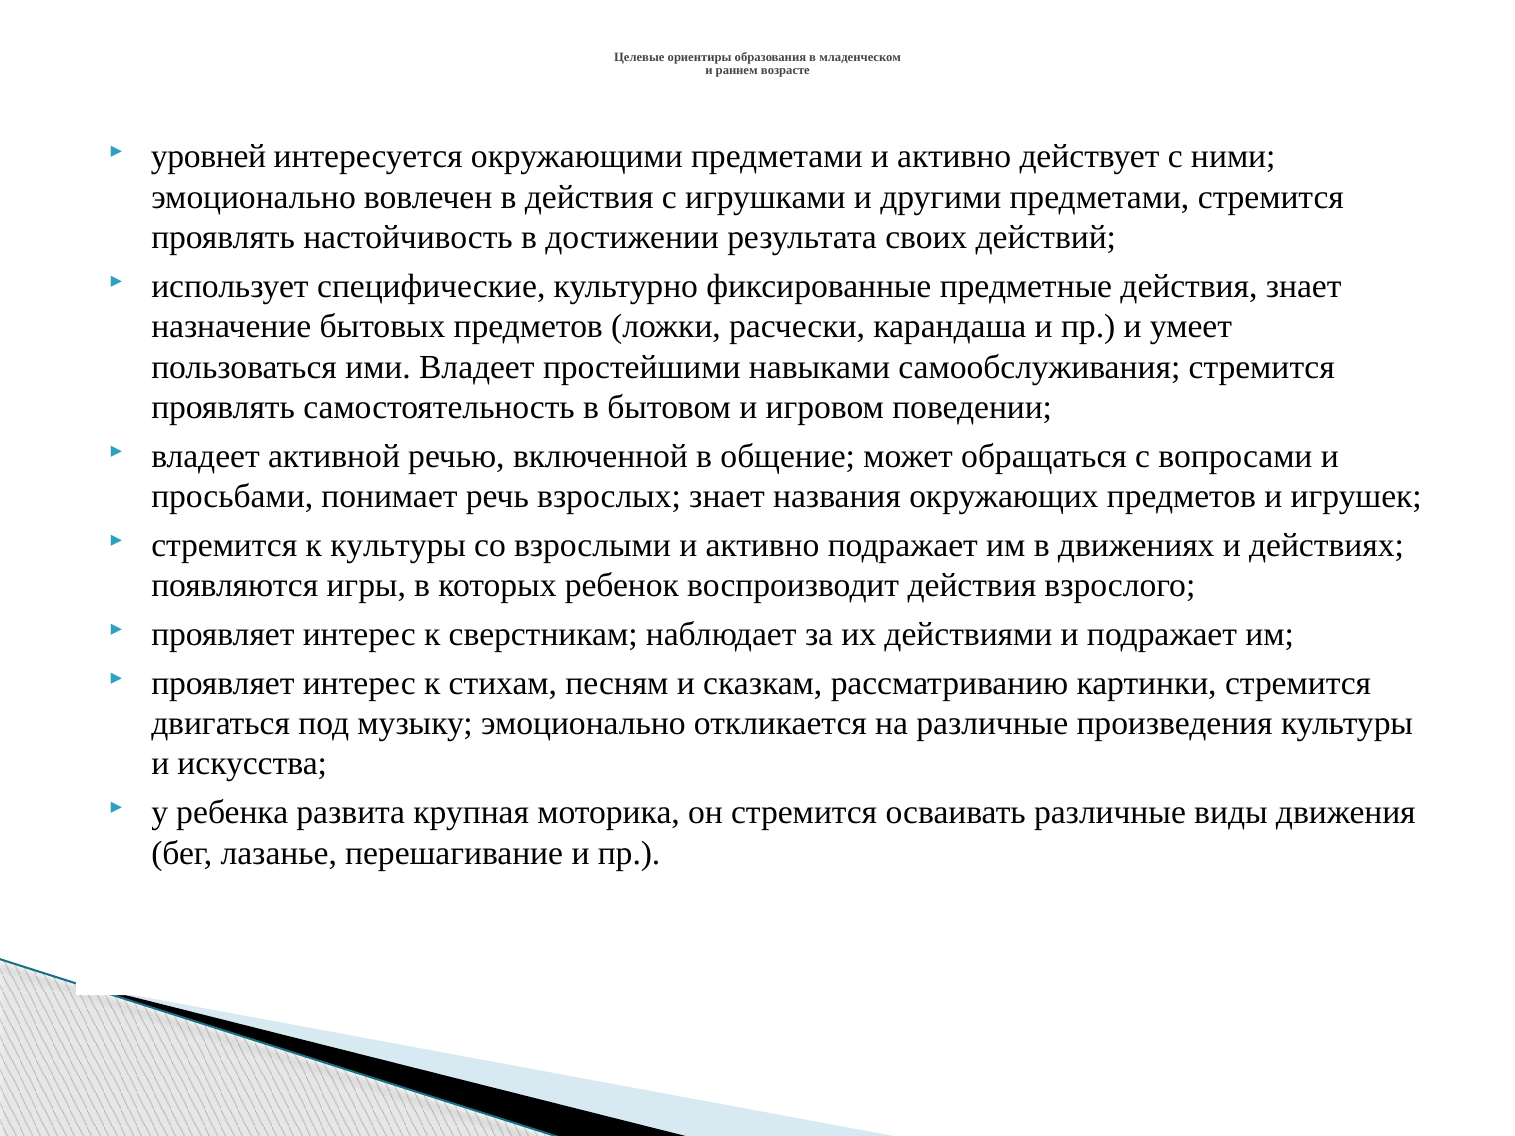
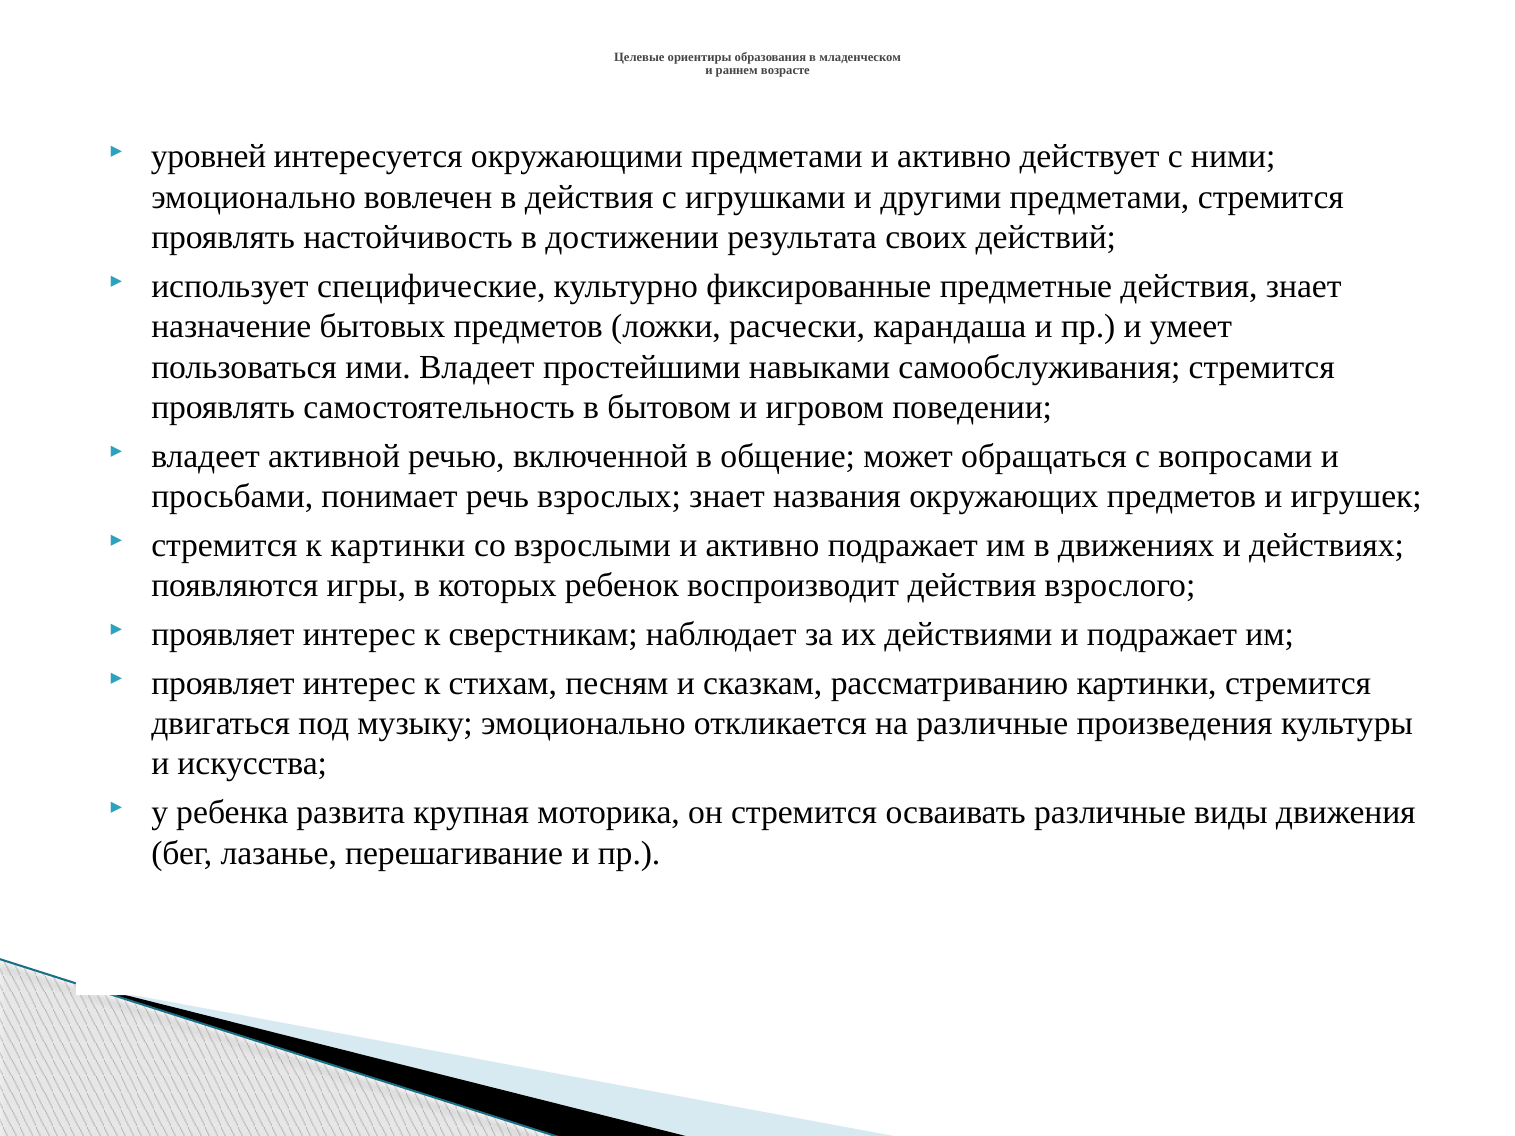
к культуры: культуры -> картинки (398, 545)
